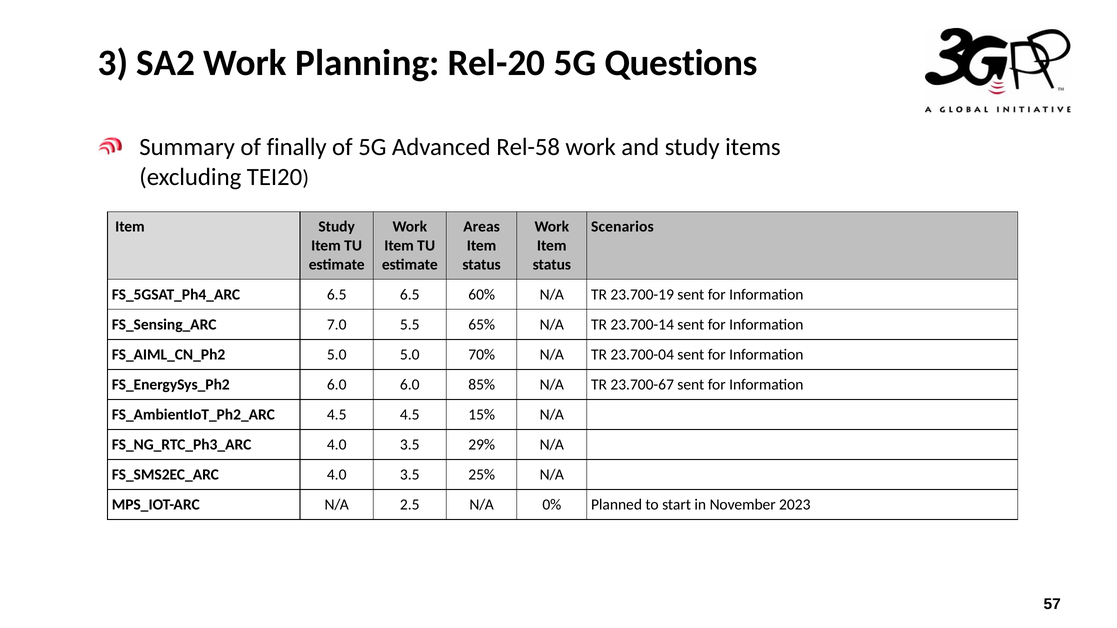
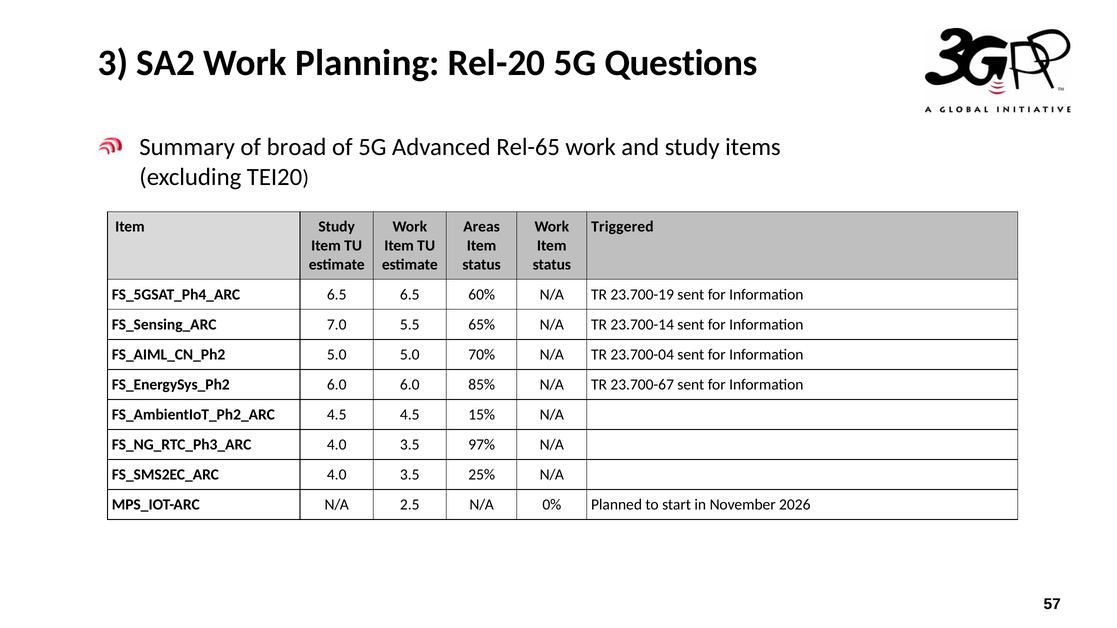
finally: finally -> broad (297, 147)
Rel-58: Rel-58 -> Rel-65 (528, 147)
Scenarios: Scenarios -> Triggered (622, 227)
29%: 29% -> 97% (482, 445)
2023: 2023 -> 2026 (795, 505)
